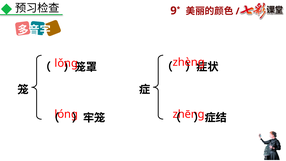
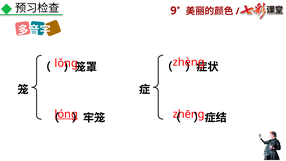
lóng underline: none -> present (66, 114)
